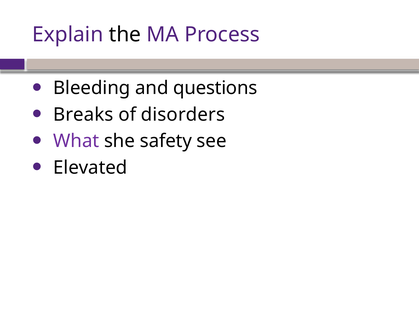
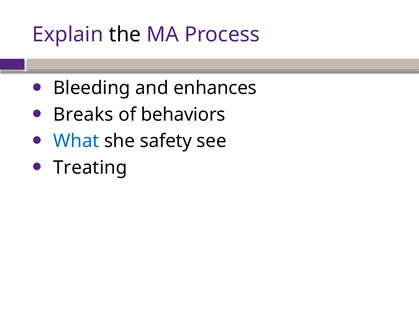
questions: questions -> enhances (215, 88)
disorders: disorders -> behaviors (183, 114)
What colour: purple -> blue (76, 141)
Elevated: Elevated -> Treating (90, 167)
